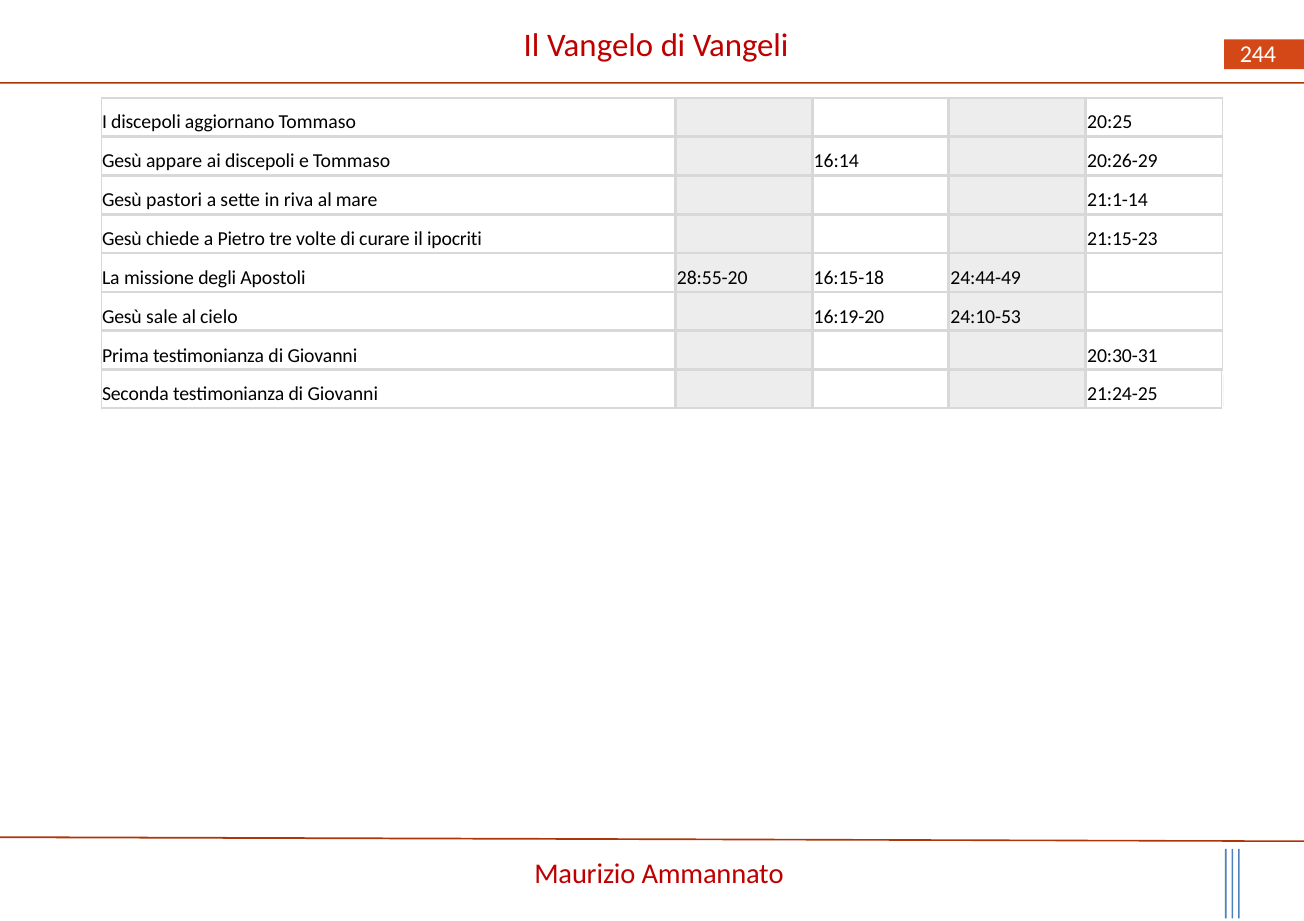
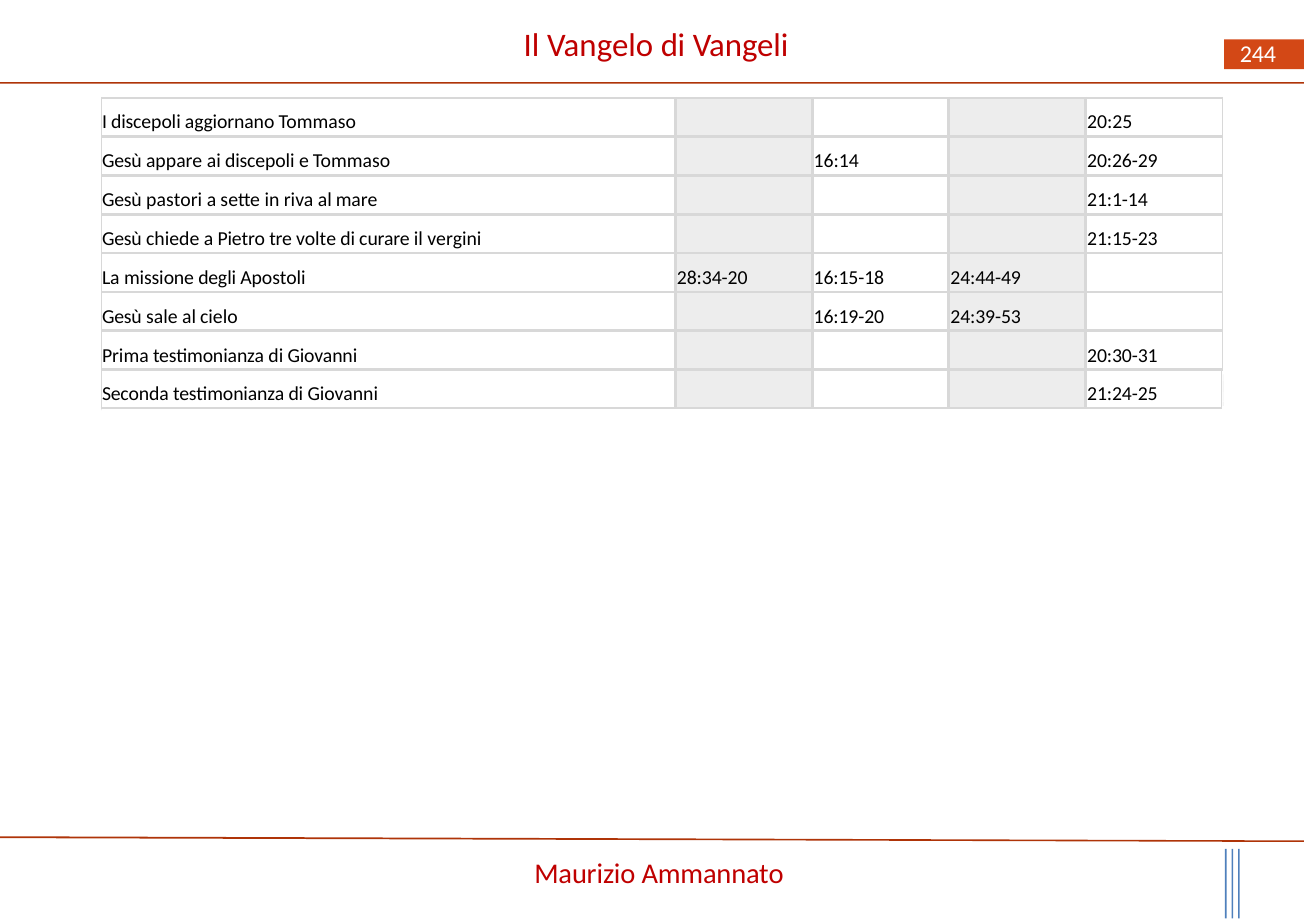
ipocriti: ipocriti -> vergini (454, 239)
28:55-20: 28:55-20 -> 28:34-20 (712, 278)
24:10-53: 24:10-53 -> 24:39-53 (986, 316)
